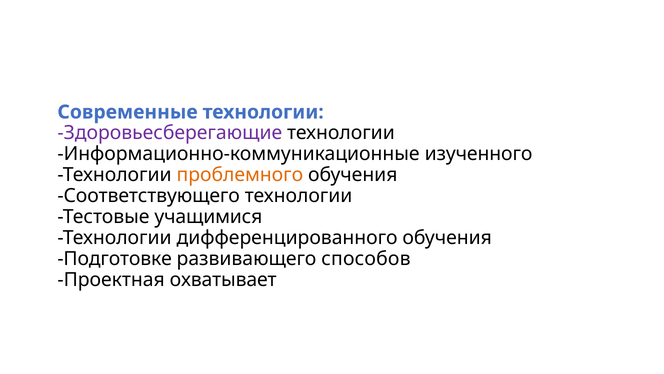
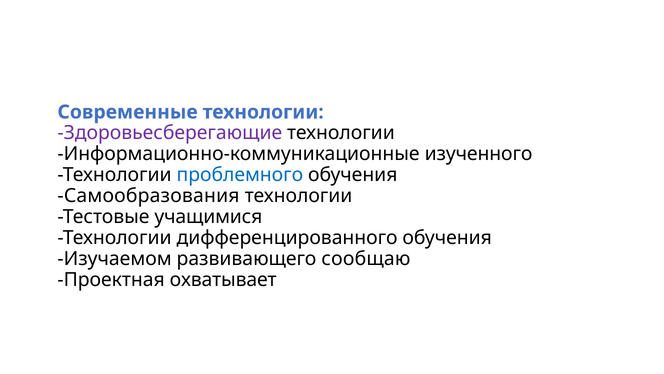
проблемного colour: orange -> blue (240, 175)
Соответствующего: Соответствующего -> Самообразования (148, 196)
Подготовке: Подготовке -> Изучаемом (115, 258)
способов: способов -> сообщаю (366, 258)
